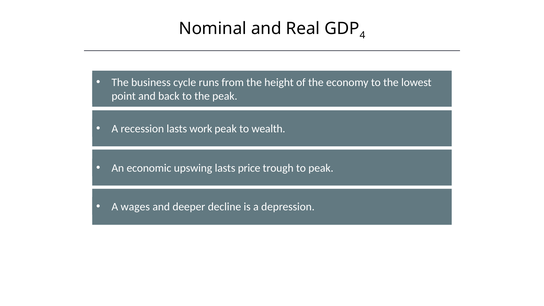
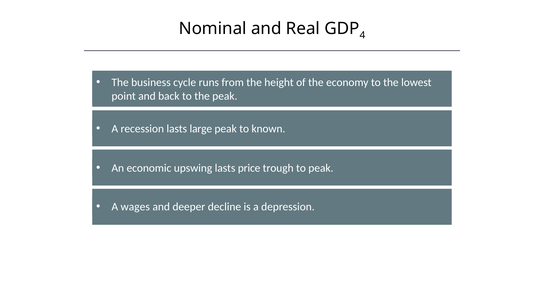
work: work -> large (201, 129)
wealth: wealth -> known (268, 129)
